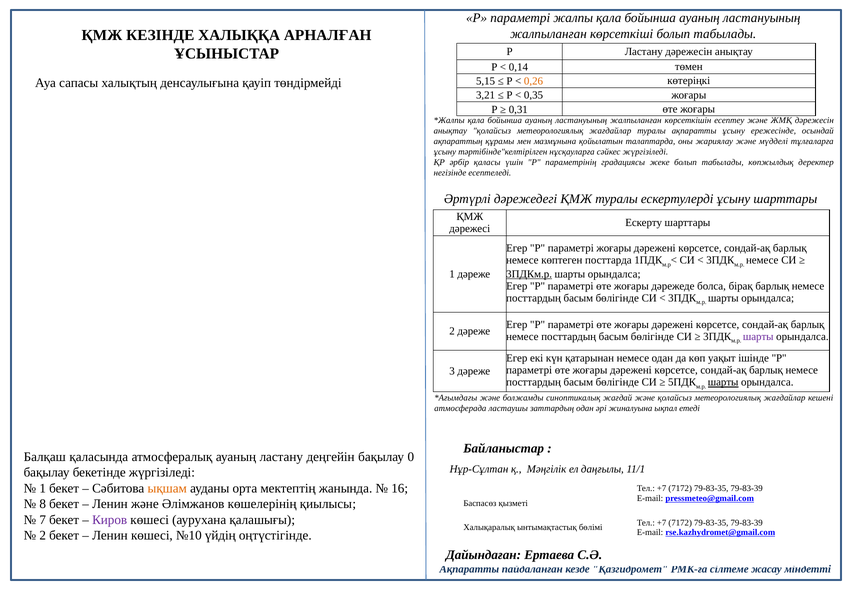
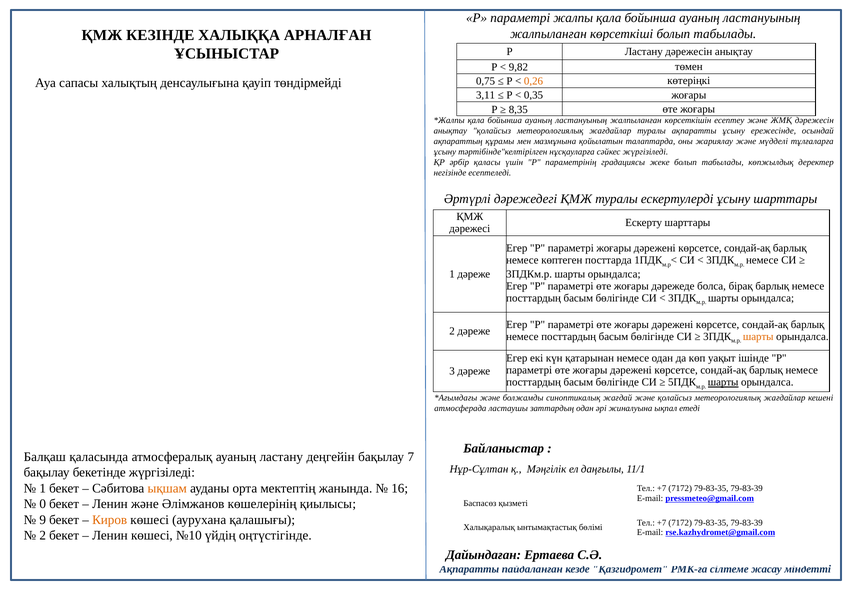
0,14: 0,14 -> 9,82 (518, 67)
5,15: 5,15 -> 0,75 (486, 81)
3,21: 3,21 -> 3,11 (486, 95)
0,31: 0,31 -> 8,35 (518, 109)
3ПДКм.р underline: present -> none (529, 274)
шарты colour: purple -> orange (758, 336)
0: 0 -> 7 (411, 457)
8: 8 -> 0 (43, 504)
7: 7 -> 9 (43, 520)
Киров colour: purple -> orange (110, 520)
